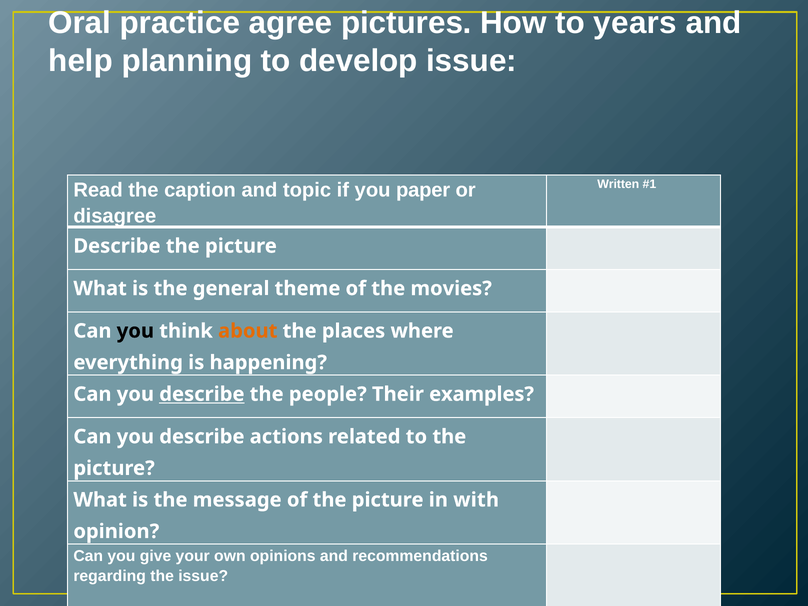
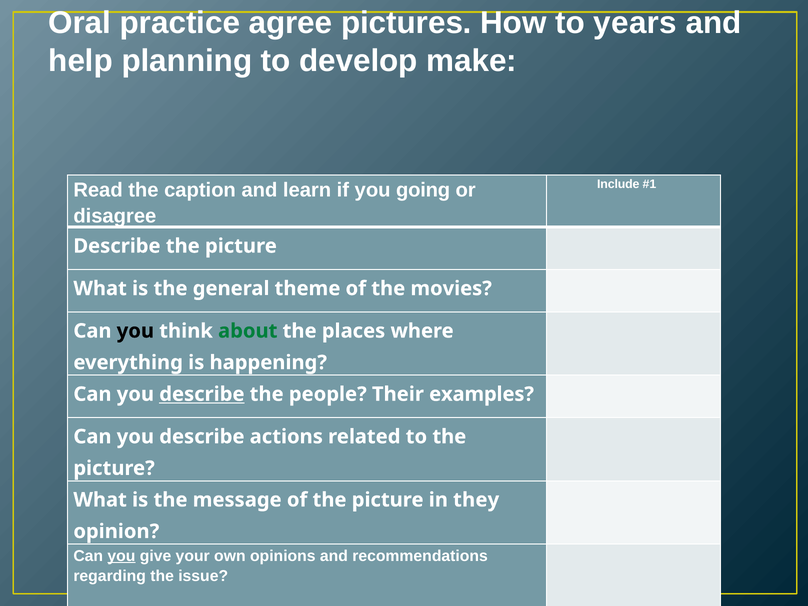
develop issue: issue -> make (472, 61)
Written: Written -> Include (618, 184)
topic: topic -> learn (307, 190)
paper: paper -> going (423, 190)
about colour: orange -> green (248, 331)
with: with -> they (476, 500)
you underline: none -> present (121, 556)
